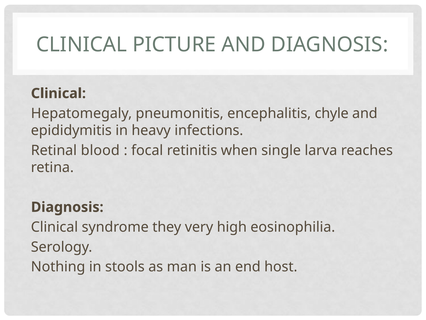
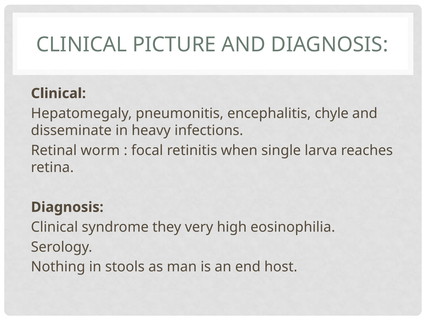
epididymitis: epididymitis -> disseminate (71, 130)
blood: blood -> worm (100, 150)
